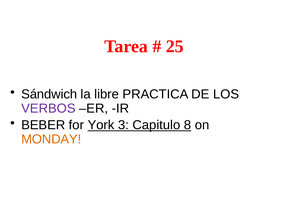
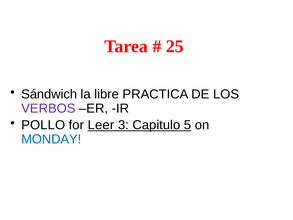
BEBER: BEBER -> POLLO (43, 125)
York: York -> Leer (101, 125)
8: 8 -> 5 (188, 125)
MONDAY colour: orange -> blue (51, 139)
